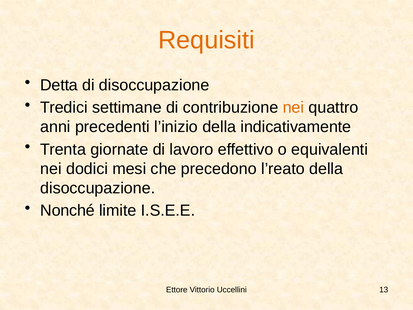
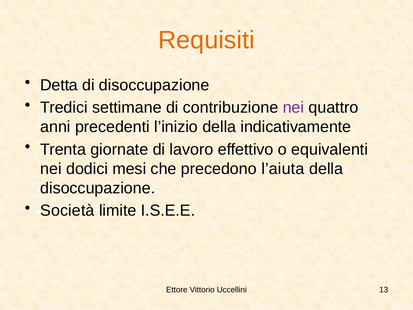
nei colour: orange -> purple (293, 108)
l’reato: l’reato -> l’aiuta (283, 169)
Nonché: Nonché -> Società (67, 210)
